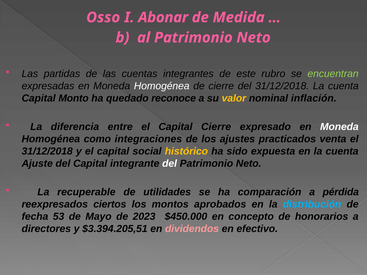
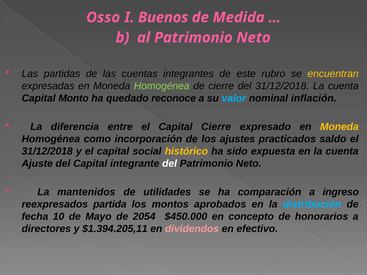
Abonar: Abonar -> Buenos (163, 17)
encuentran colour: light green -> yellow (333, 74)
Homogénea colour: white -> light green (162, 86)
valor colour: yellow -> light blue (234, 98)
Moneda colour: white -> yellow (339, 127)
integraciones: integraciones -> incorporación (148, 139)
venta: venta -> saldo (333, 139)
recuperable: recuperable -> mantenidos (86, 192)
pérdida: pérdida -> ingreso (341, 192)
ciertos: ciertos -> partida (110, 204)
53: 53 -> 10 (59, 217)
2023: 2023 -> 2054 (144, 217)
$3.394.205,51: $3.394.205,51 -> $1.394.205,11 (115, 229)
